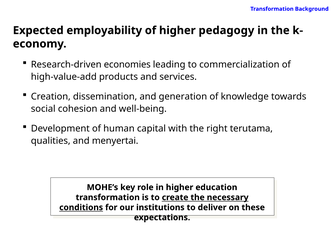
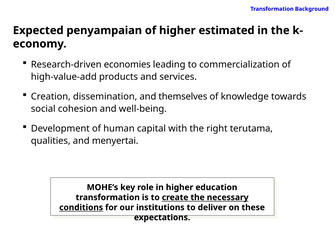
employability: employability -> penyampaian (104, 30)
pedagogy: pedagogy -> estimated (227, 30)
generation: generation -> themselves (183, 97)
